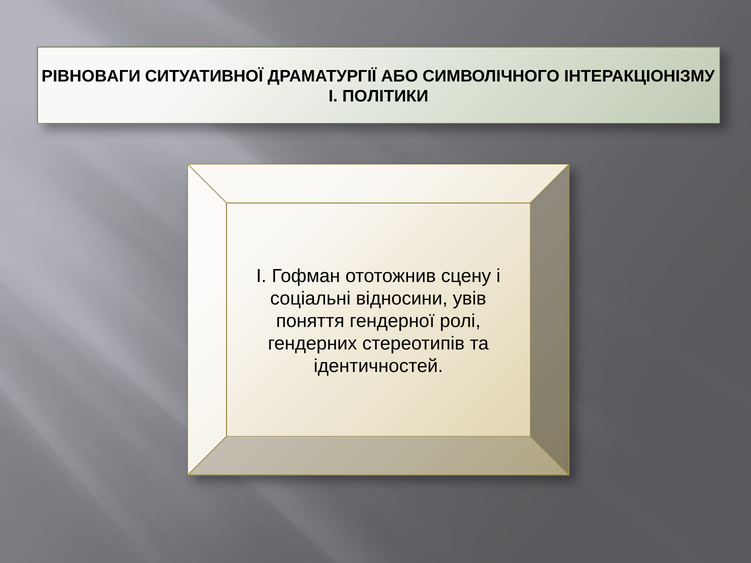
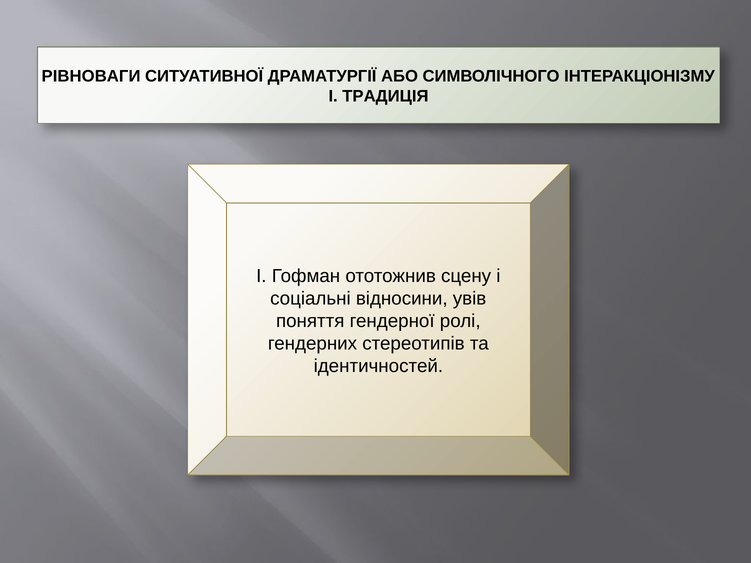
ПОЛІТИКИ: ПОЛІТИКИ -> ТРАДИЦІЯ (385, 96)
